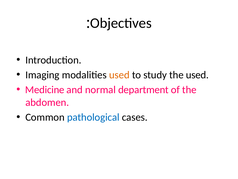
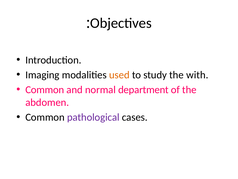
the used: used -> with (197, 75)
Medicine: Medicine -> Common (45, 89)
pathological colour: blue -> purple (93, 117)
